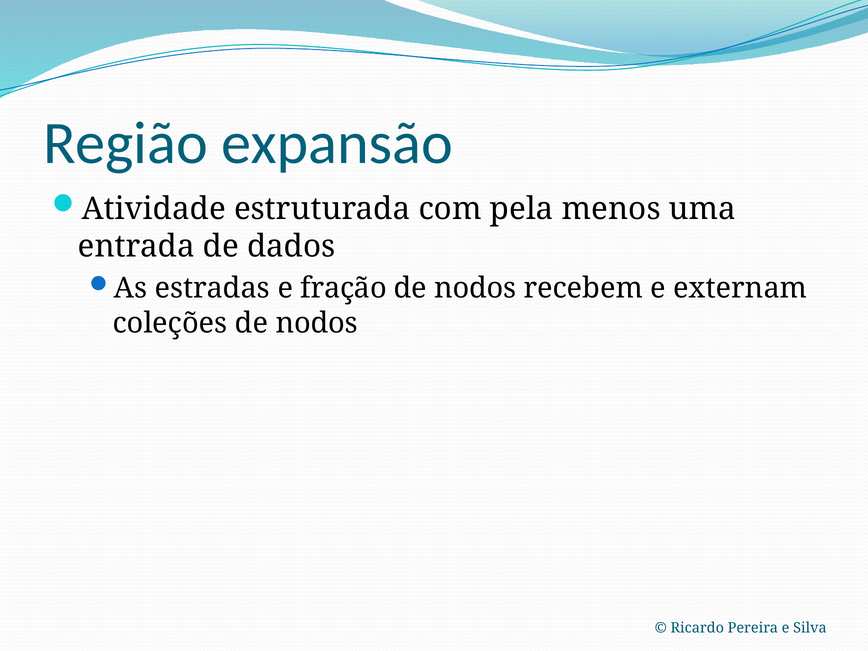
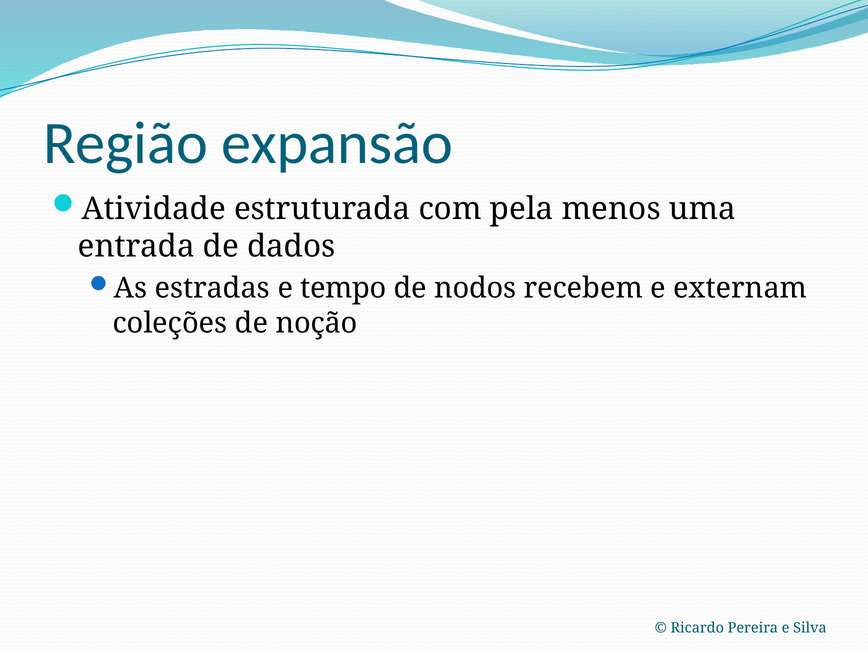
fração: fração -> tempo (344, 288)
coleções de nodos: nodos -> noção (317, 323)
